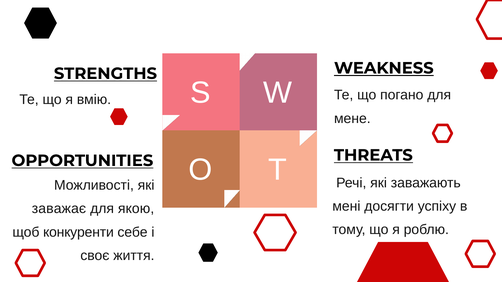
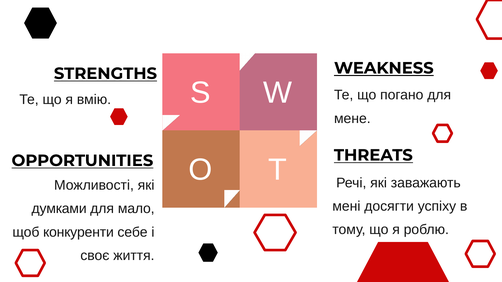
заважає: заважає -> думками (59, 209)
якою: якою -> мало (136, 209)
